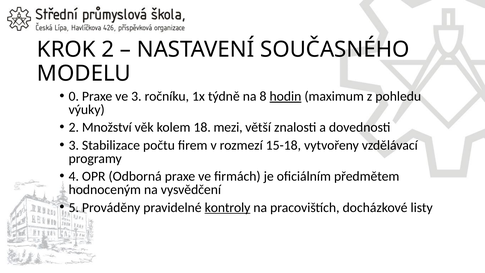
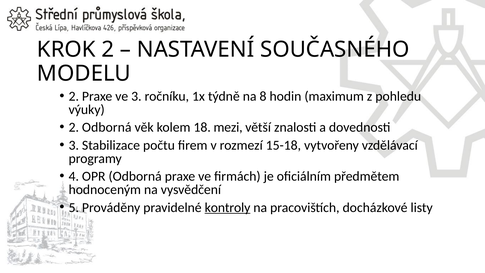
0: 0 -> 2 (74, 96)
hodin underline: present -> none (285, 96)
2 Množství: Množství -> Odborná (107, 127)
